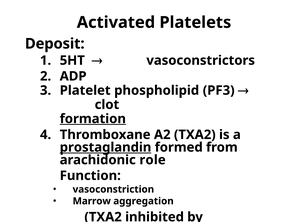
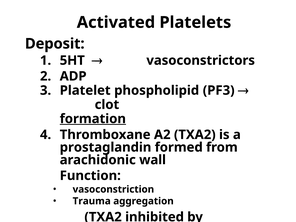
prostaglandin underline: present -> none (106, 147)
role: role -> wall (153, 160)
Marrow: Marrow -> Trauma (92, 201)
